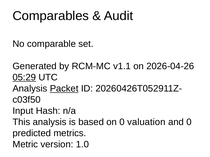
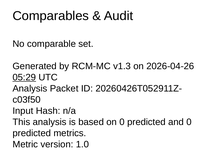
v1.1: v1.1 -> v1.3 (122, 66)
Packet underline: present -> none (64, 89)
on 0 valuation: valuation -> predicted (146, 122)
